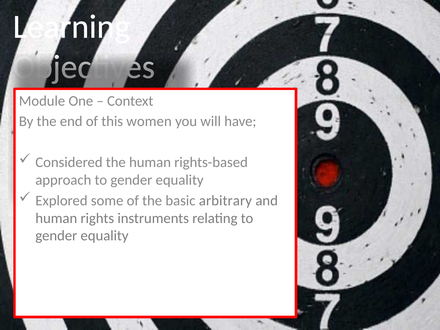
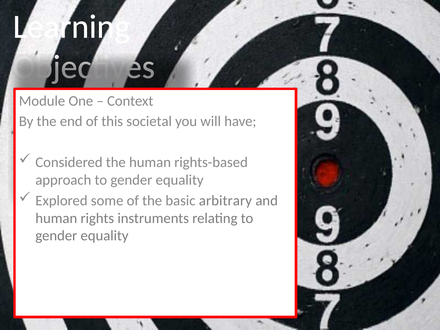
women: women -> societal (149, 121)
